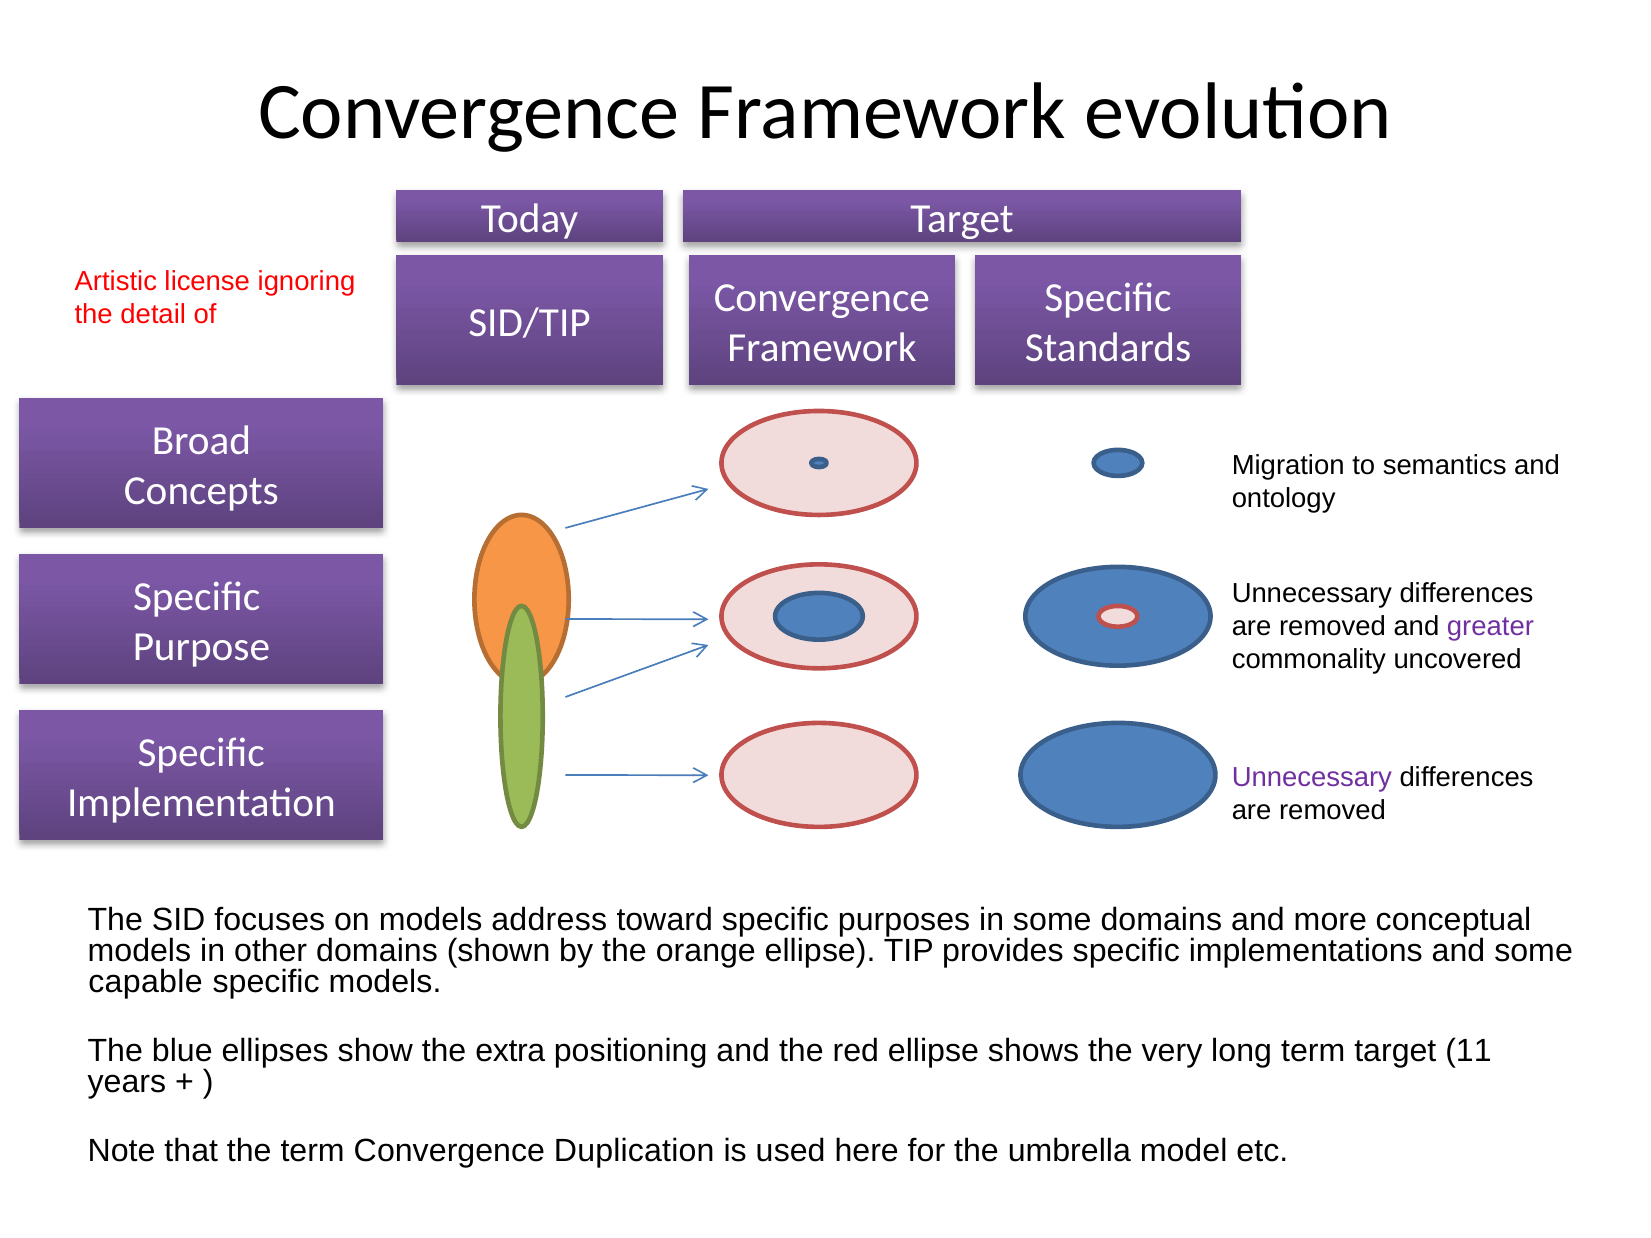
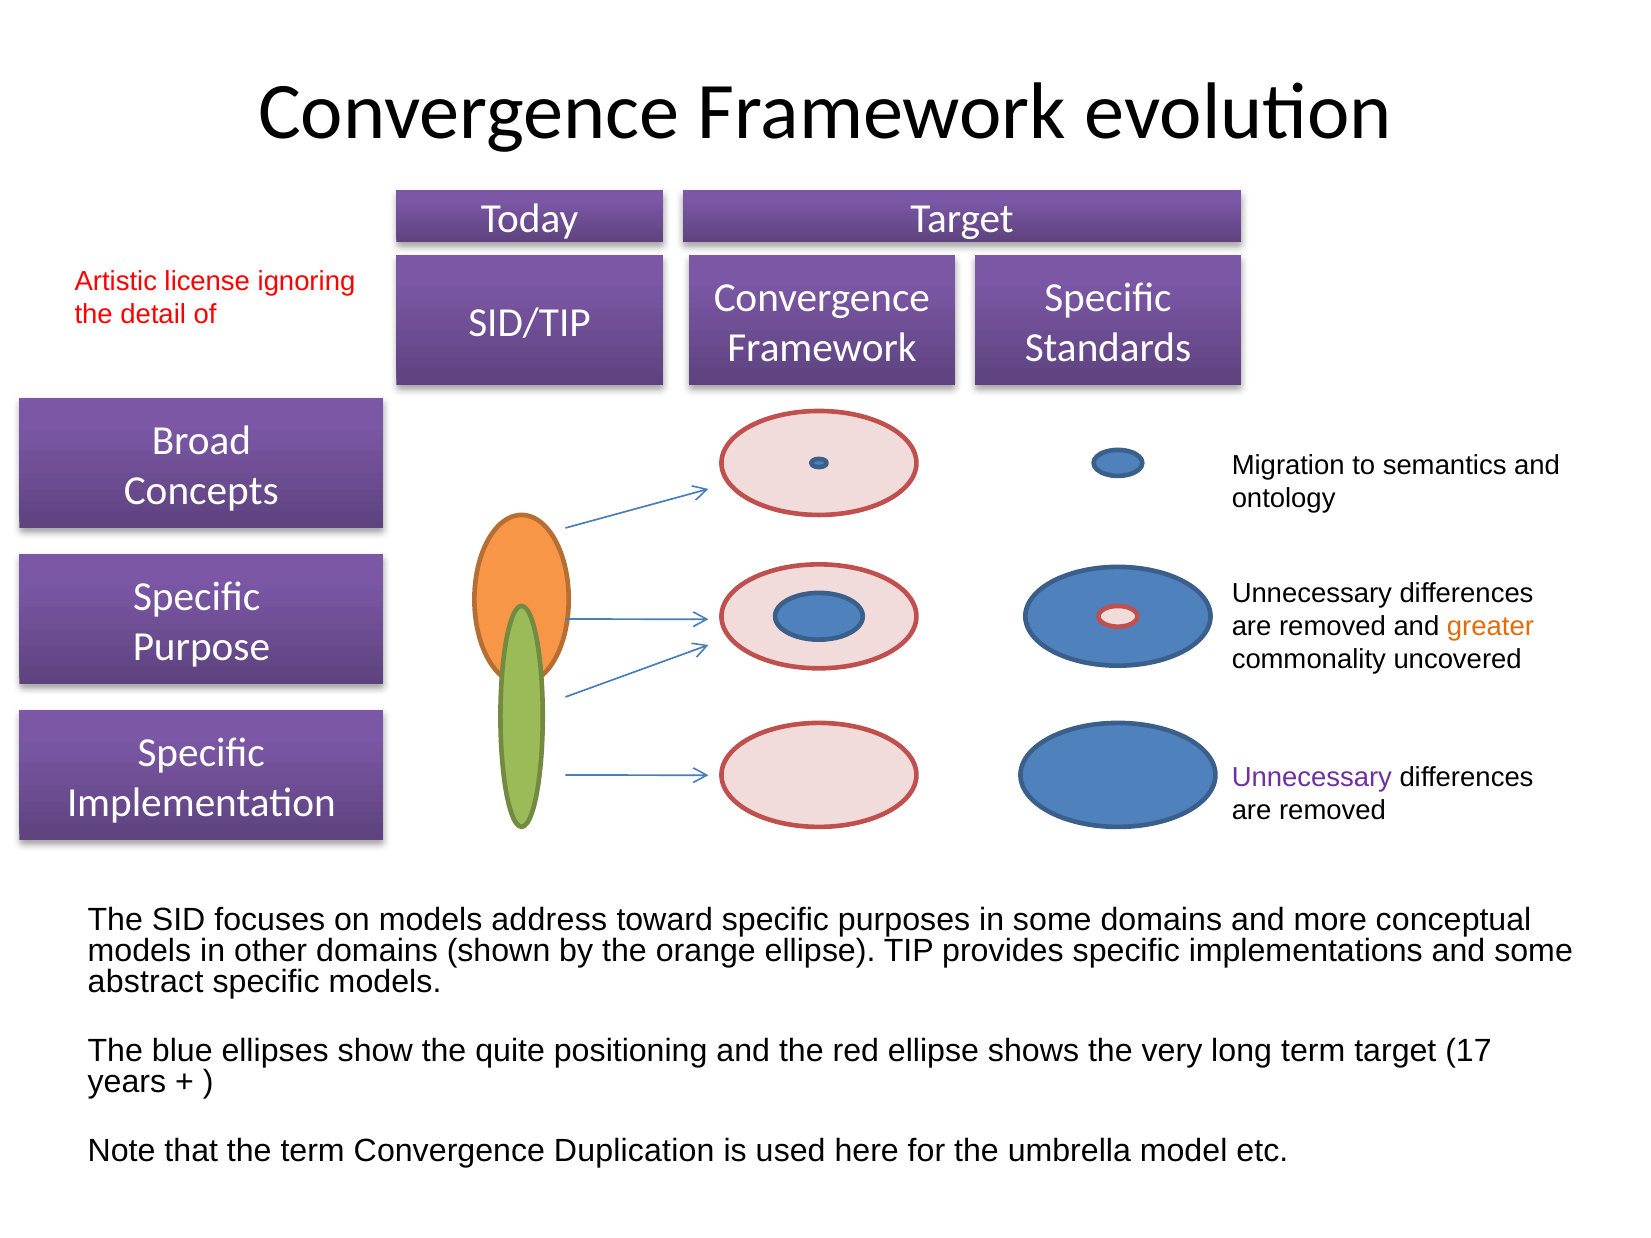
greater colour: purple -> orange (1490, 627)
capable: capable -> abstract (146, 982)
extra: extra -> quite (510, 1051)
11: 11 -> 17 (1468, 1051)
